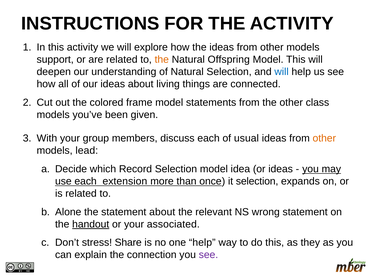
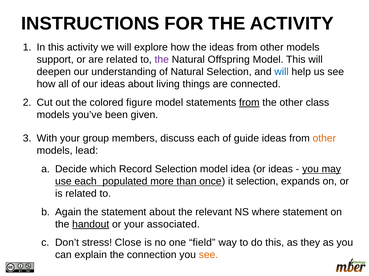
the colour: orange -> purple (162, 60)
frame: frame -> figure (139, 103)
from underline: none -> present (249, 103)
usual: usual -> guide (246, 139)
extension: extension -> populated (125, 182)
Alone: Alone -> Again (68, 212)
wrong: wrong -> where (266, 212)
Share: Share -> Close (128, 243)
one help: help -> field (202, 243)
see colour: purple -> orange (208, 256)
